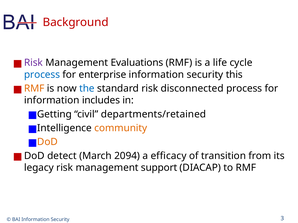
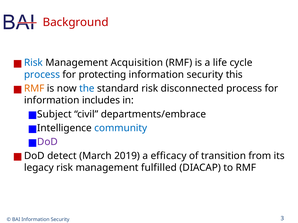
Risk colour: purple -> blue (33, 63)
Evaluations: Evaluations -> Acquisition (137, 63)
enterprise: enterprise -> protecting (102, 75)
Getting: Getting -> Subject (54, 114)
departments/retained: departments/retained -> departments/embrace (153, 114)
community colour: orange -> blue (121, 128)
DoD colour: orange -> purple (47, 142)
2094: 2094 -> 2019 (127, 156)
support: support -> fulfilled (159, 168)
